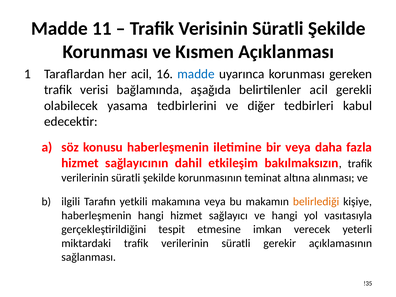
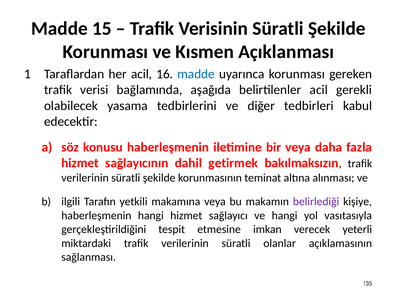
11: 11 -> 15 (102, 29)
etkileşim: etkileşim -> getirmek (233, 163)
belirlediği colour: orange -> purple (316, 202)
gerekir: gerekir -> olanlar (280, 243)
